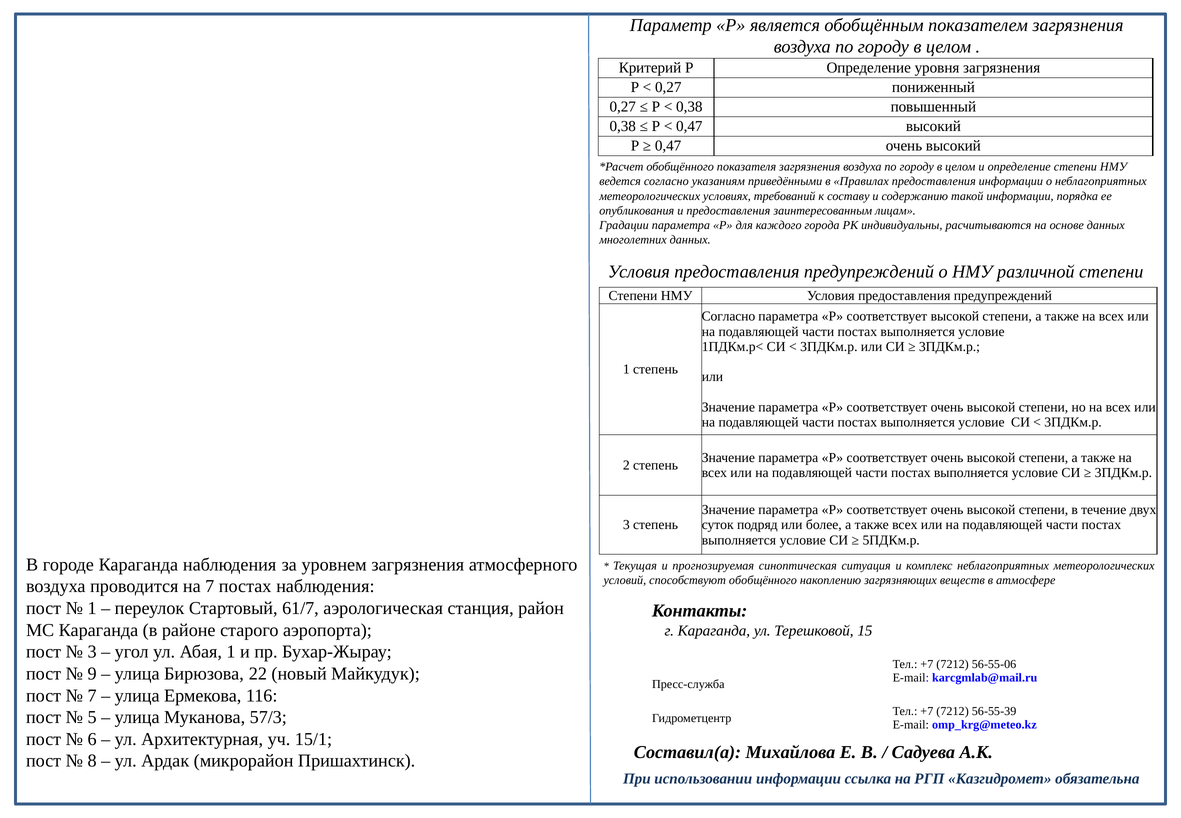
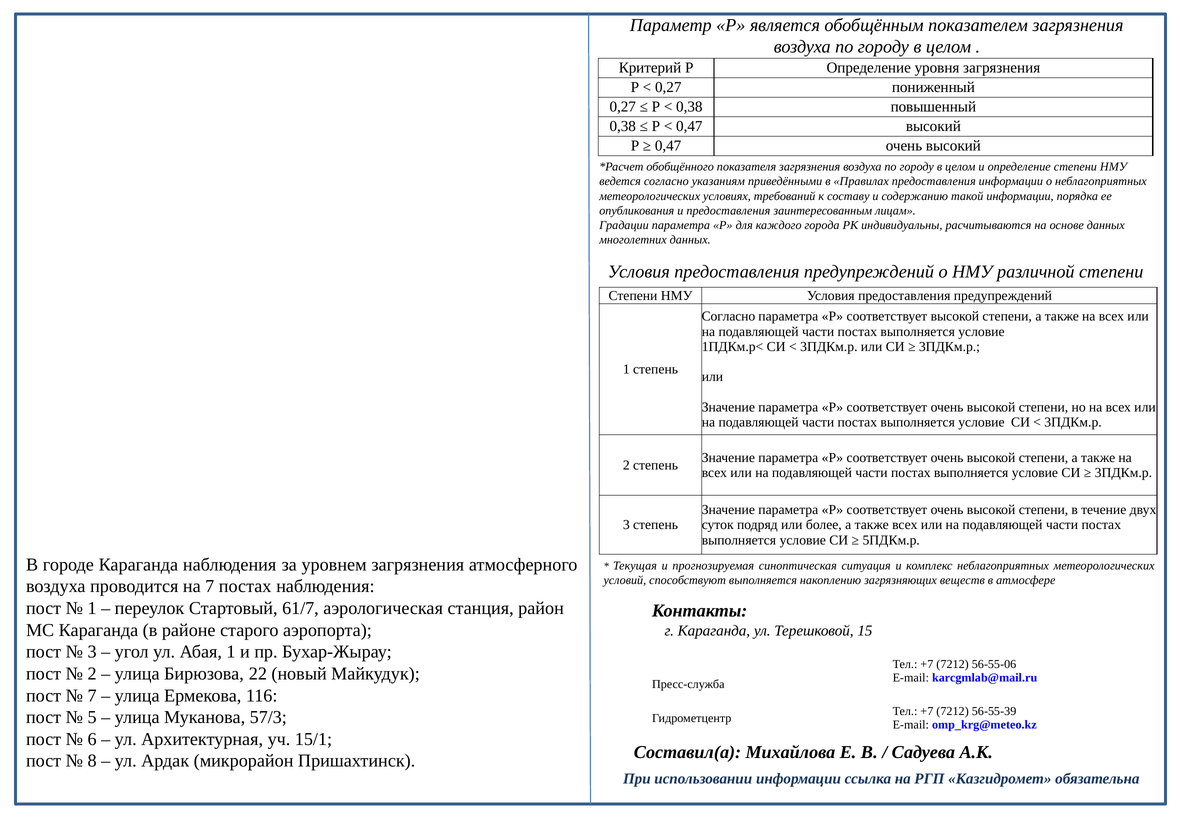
способствуют обобщённого: обобщённого -> выполняется (763, 580)
9: 9 -> 2 (92, 673)
